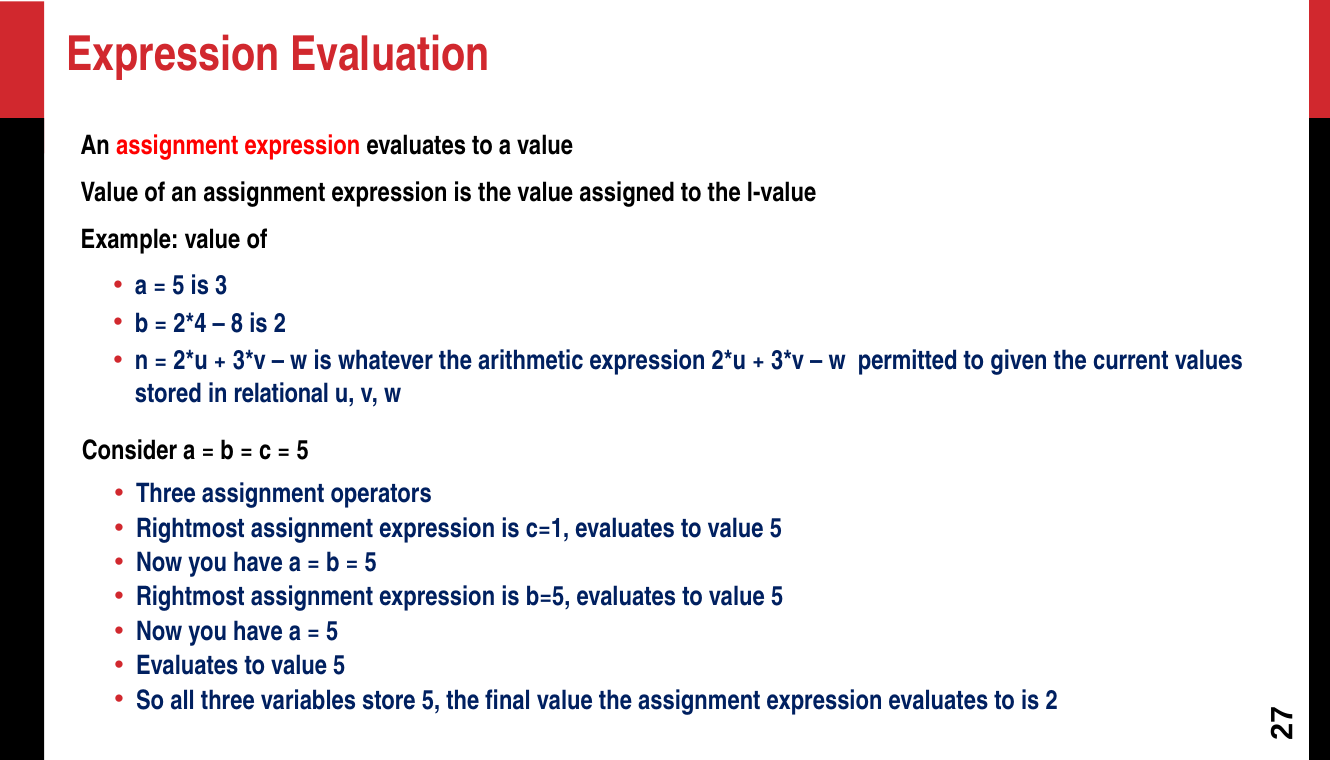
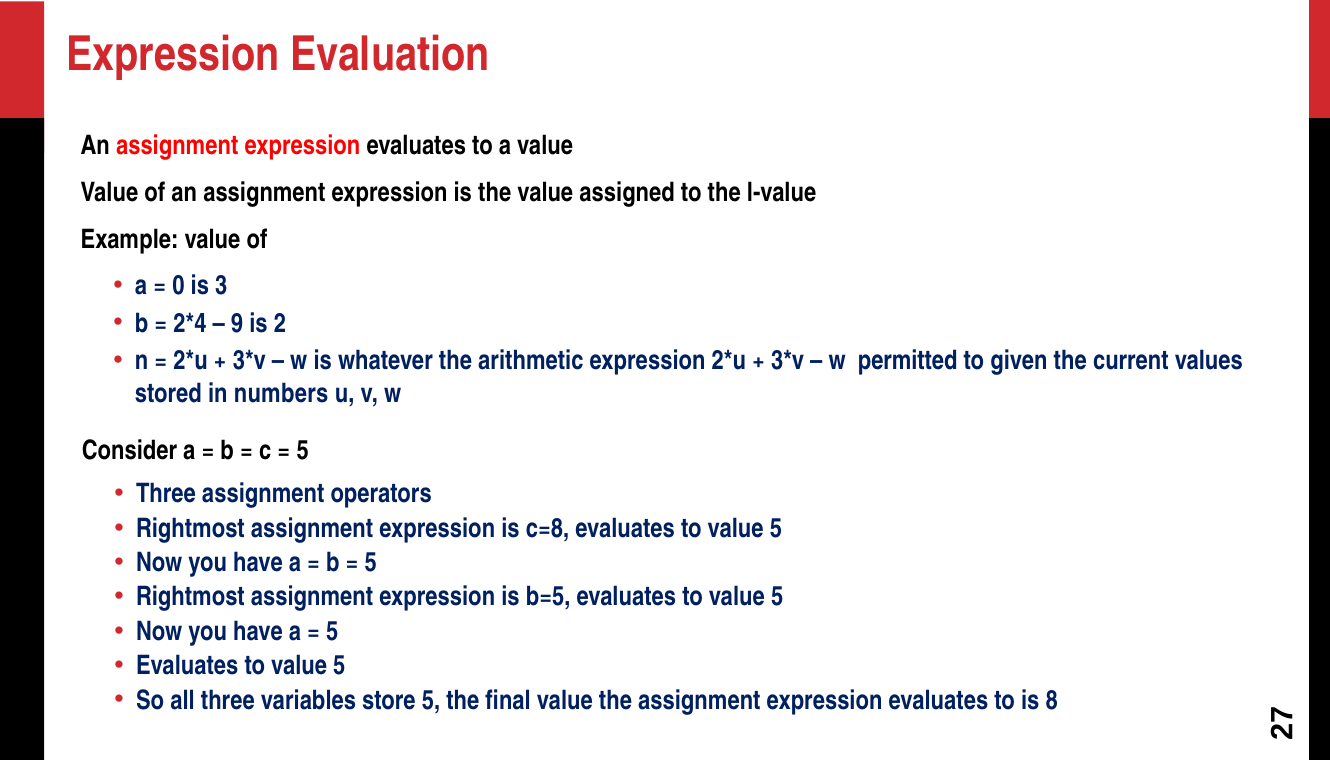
5: 5 -> 0 (178, 286)
8: 8 -> 9 (237, 323)
relational: relational -> numbers (281, 393)
c=1: c=1 -> c=8 (548, 528)
to is 2: 2 -> 8 (1052, 700)
